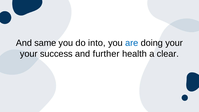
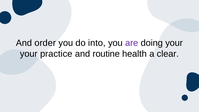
same: same -> order (45, 43)
are colour: blue -> purple (132, 43)
success: success -> practice (56, 54)
further: further -> routine (106, 54)
